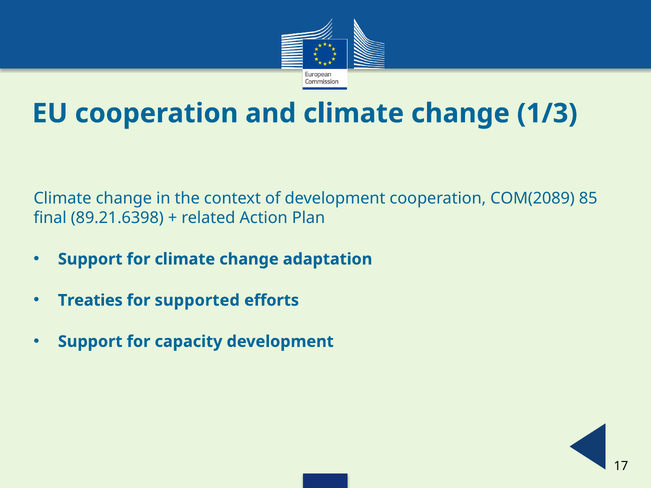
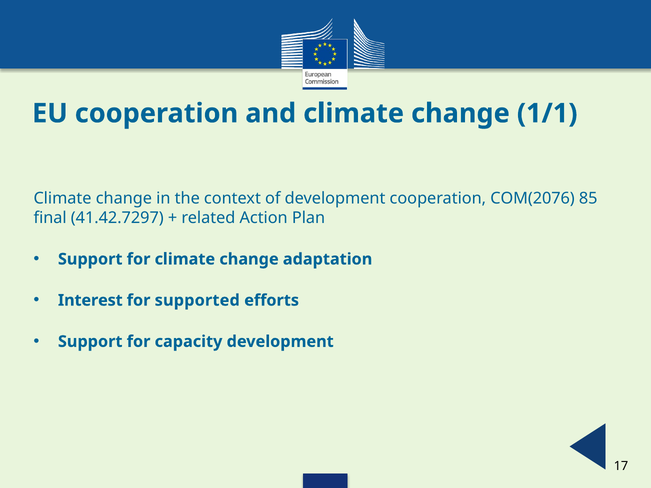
1/3: 1/3 -> 1/1 (547, 113)
COM(2089: COM(2089 -> COM(2076 (532, 199)
89.21.6398: 89.21.6398 -> 41.42.7297 (117, 218)
Treaties: Treaties -> Interest (90, 300)
